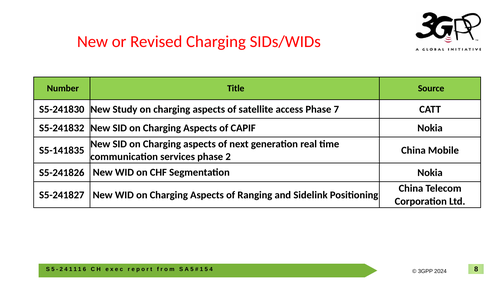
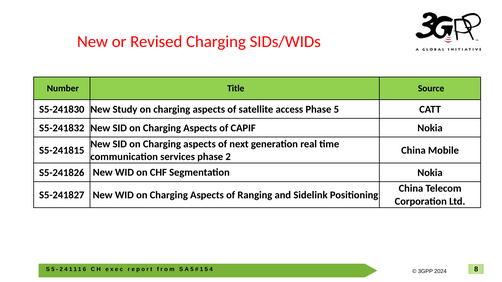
Phase 7: 7 -> 5 (336, 109)
S5-141835: S5-141835 -> S5-241815 (62, 150)
